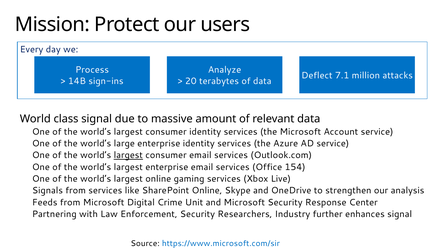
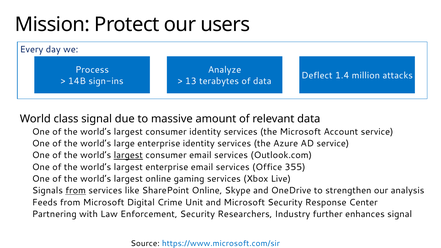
7.1: 7.1 -> 1.4 (342, 75)
20: 20 -> 13 (191, 81)
154: 154 -> 355 (295, 167)
from underline: none -> present (76, 191)
